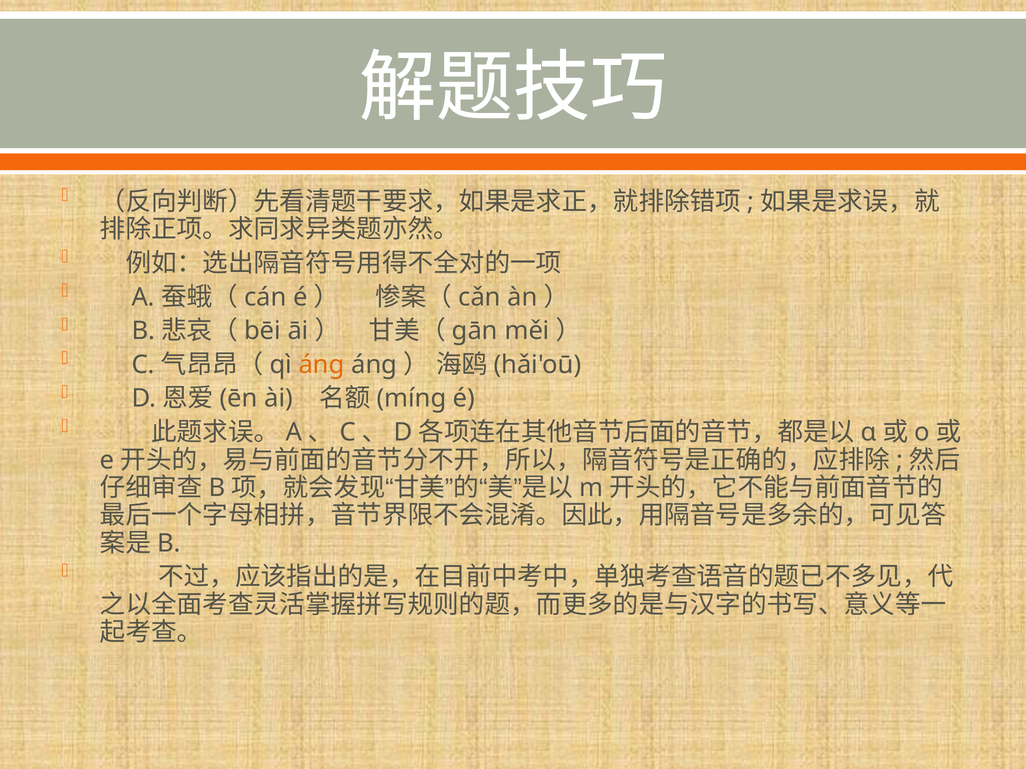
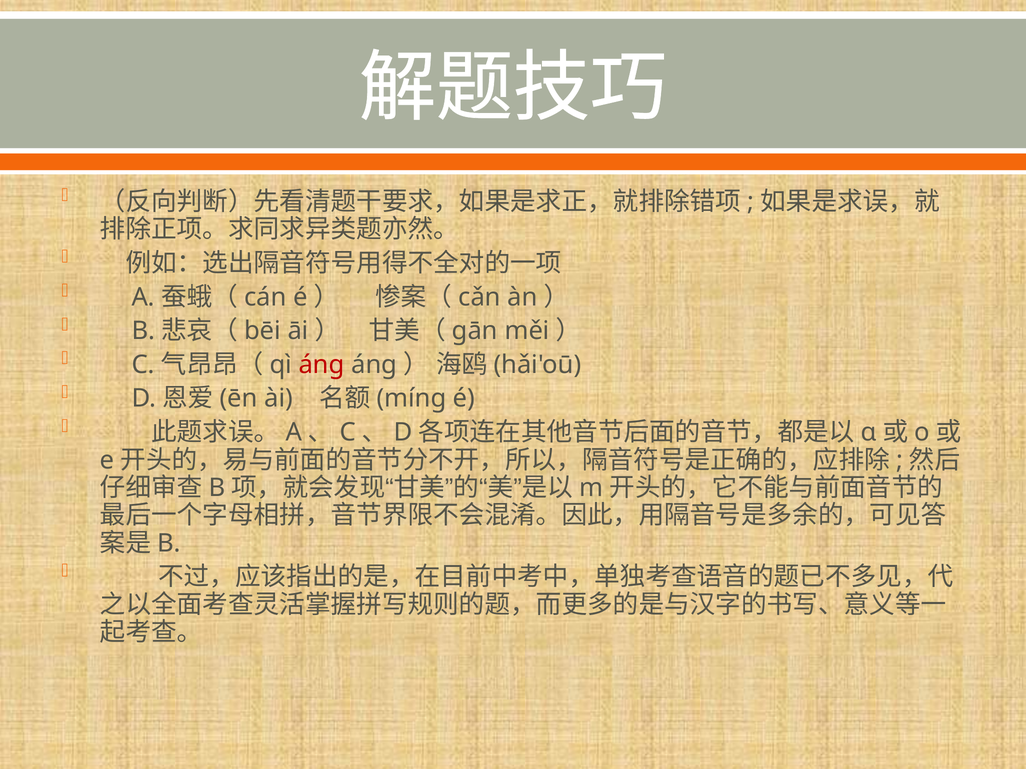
áng colour: orange -> red (322, 365)
